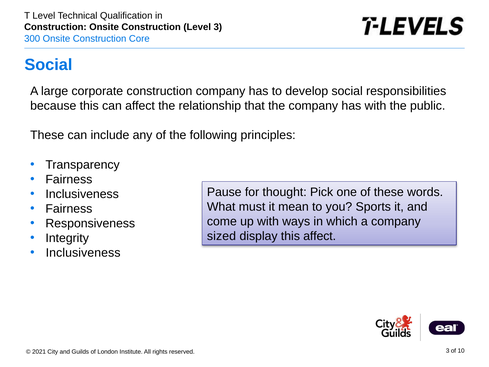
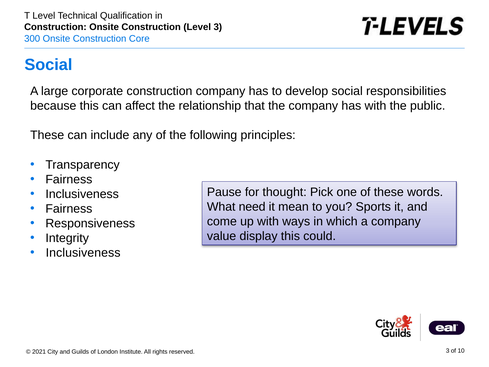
must: must -> need (252, 207)
sized: sized -> value (222, 236)
this affect: affect -> could (320, 236)
